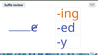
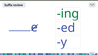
ing colour: orange -> green (68, 14)
